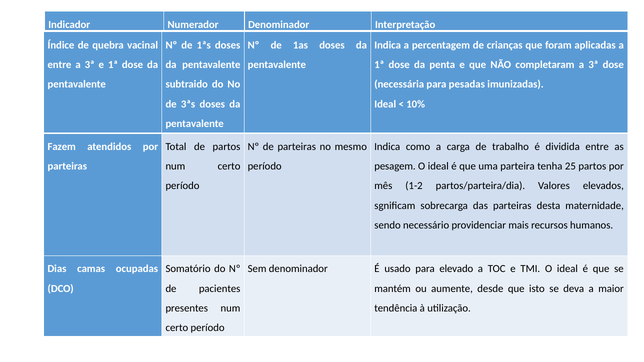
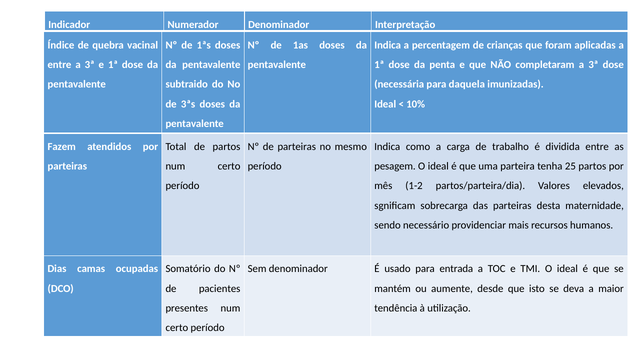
pesadas: pesadas -> daquela (467, 84)
elevado: elevado -> entrada (456, 269)
